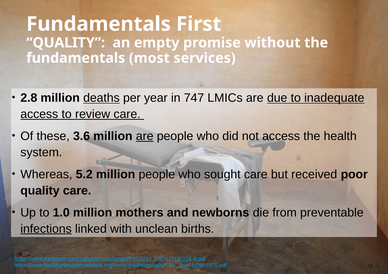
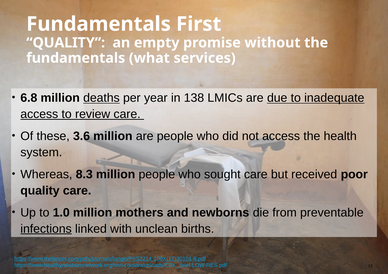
most: most -> what (149, 58)
2.8: 2.8 -> 6.8 (29, 98)
747: 747 -> 138 (194, 98)
are underline: present -> none (145, 136)
5.2: 5.2 -> 8.3 (84, 175)
